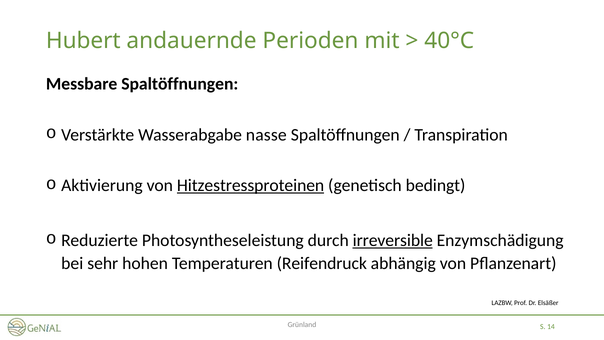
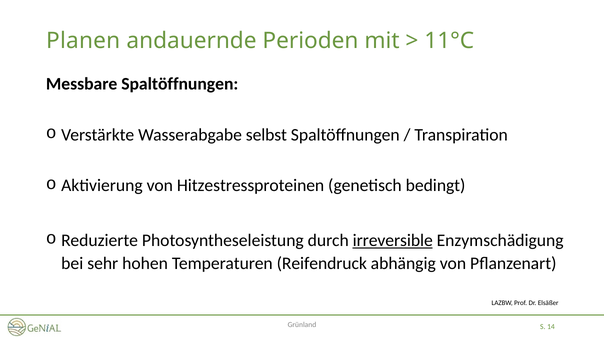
Hubert: Hubert -> Planen (83, 41)
40°C: 40°C -> 11°C (449, 41)
nasse: nasse -> selbst (266, 135)
Hitzestressproteinen underline: present -> none (251, 185)
